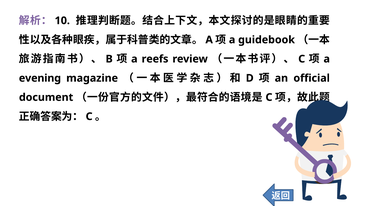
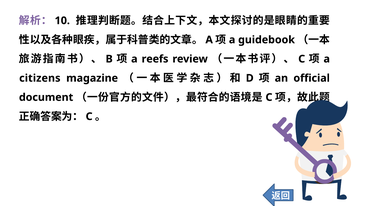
evening: evening -> citizens (40, 78)
